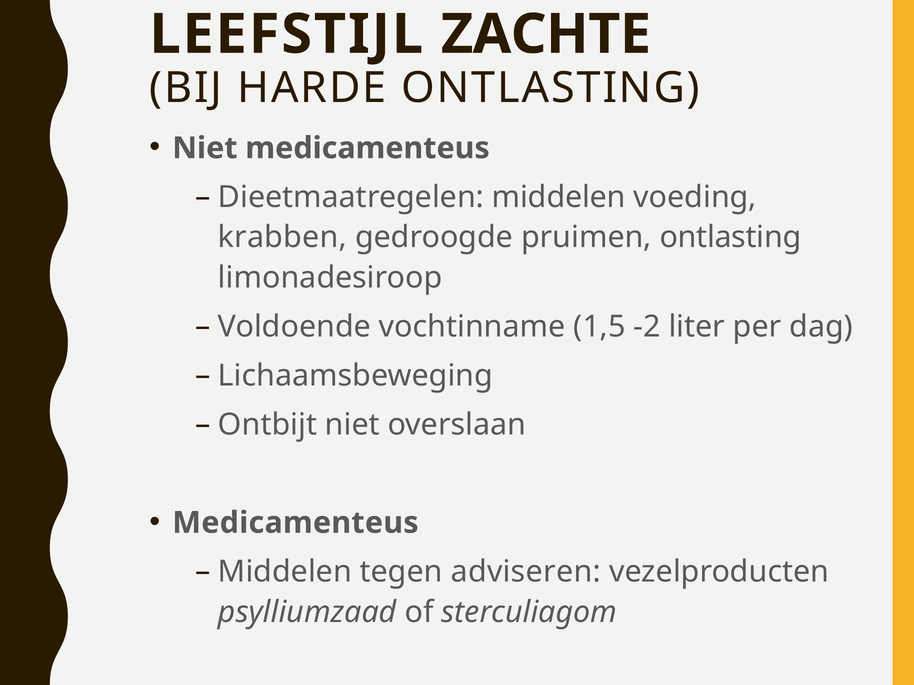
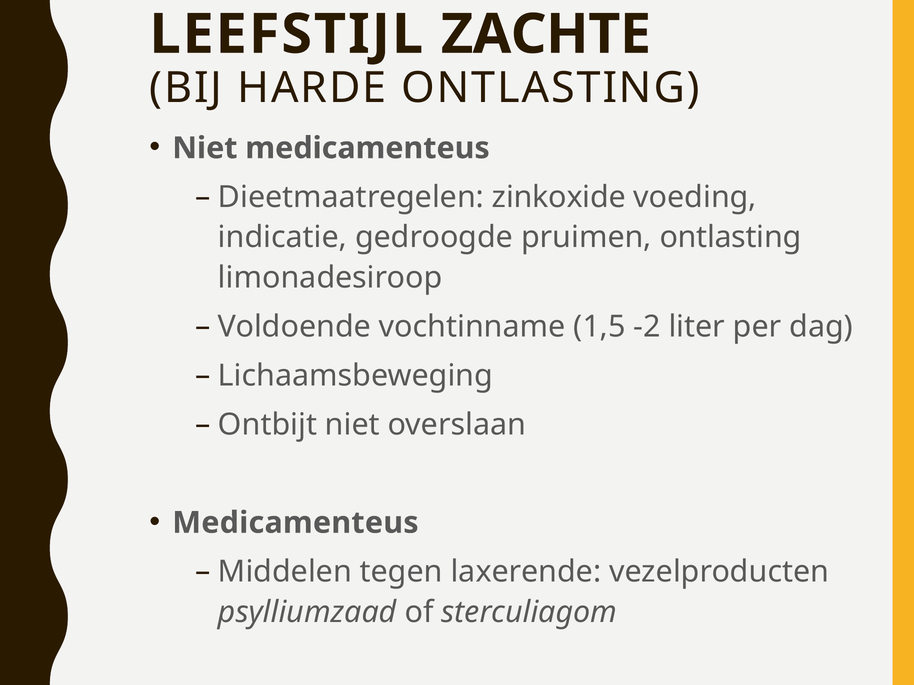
Dieetmaatregelen middelen: middelen -> zinkoxide (559, 197)
krabben: krabben -> indicatie (283, 238)
adviseren: adviseren -> laxerende (526, 572)
